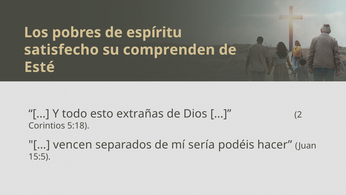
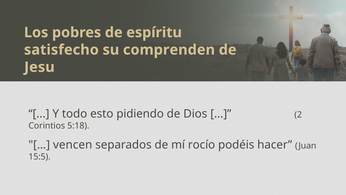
Esté: Esté -> Jesu (39, 67)
extrañas: extrañas -> pidiendo (140, 114)
sería: sería -> rocío (202, 144)
